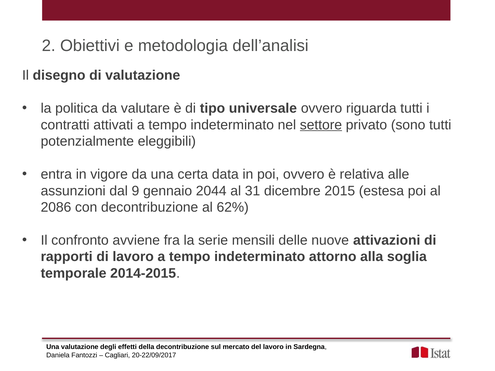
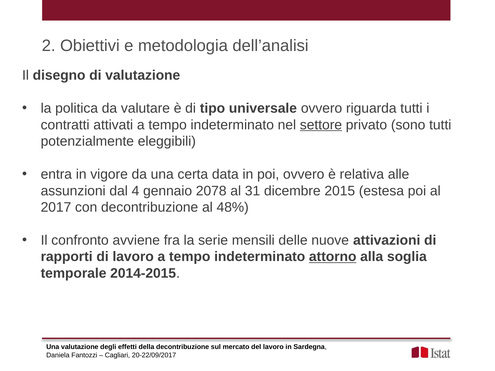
9: 9 -> 4 (135, 191)
2044: 2044 -> 2078 (211, 191)
2086: 2086 -> 2017 (56, 207)
62%: 62% -> 48% (233, 207)
attorno underline: none -> present (333, 257)
